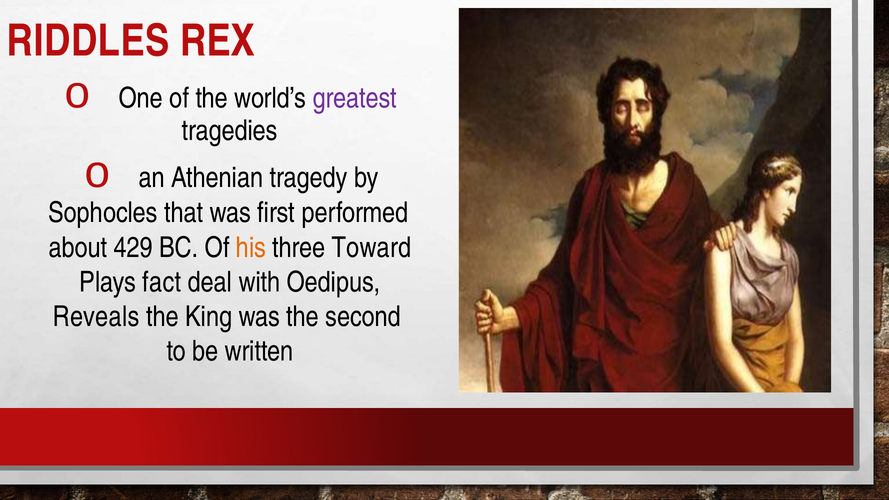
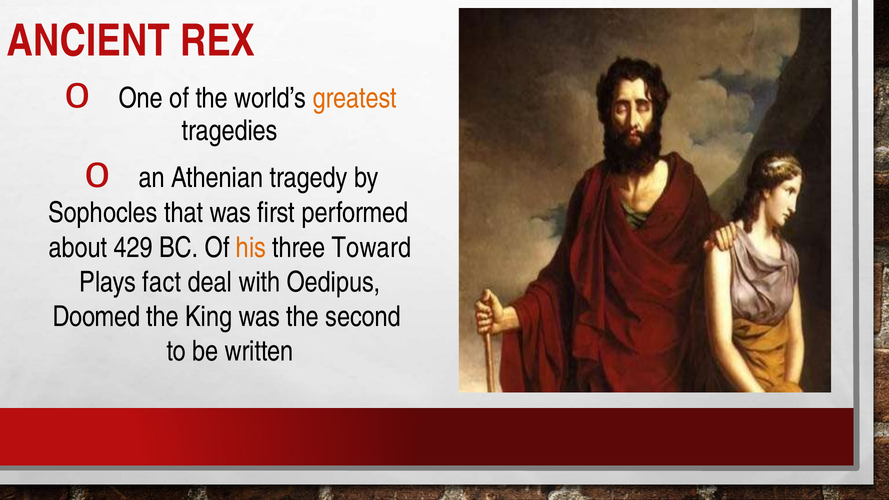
RIDDLES: RIDDLES -> ANCIENT (88, 41)
greatest colour: purple -> orange (355, 98)
Reveals: Reveals -> Doomed (96, 317)
